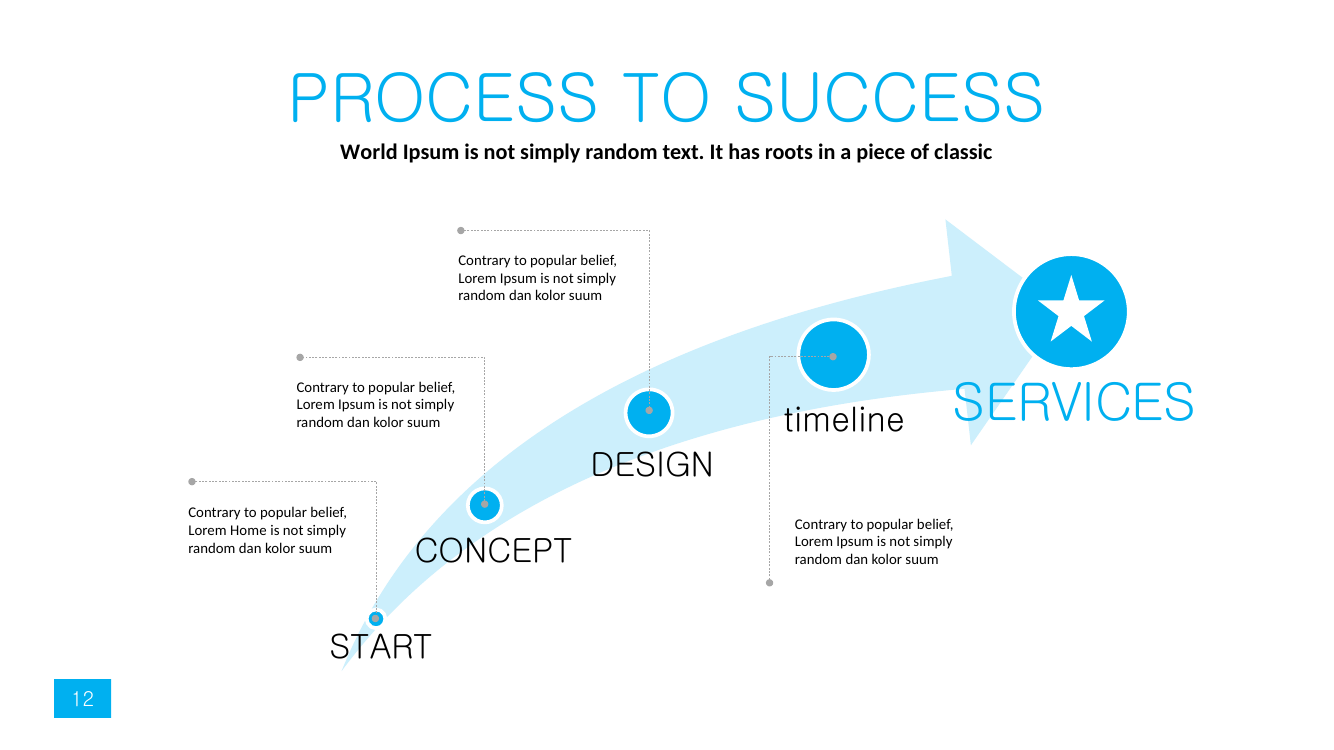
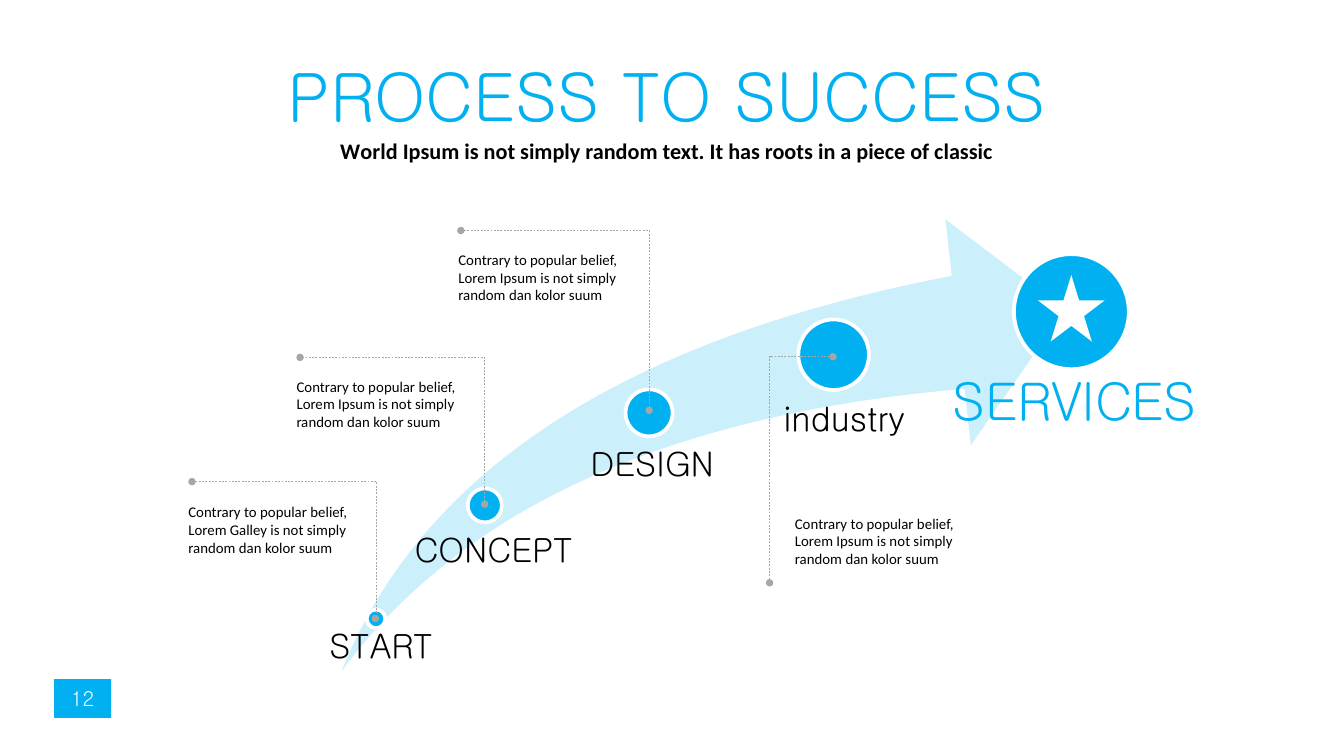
timeline: timeline -> industry (844, 421)
Home: Home -> Galley (248, 531)
